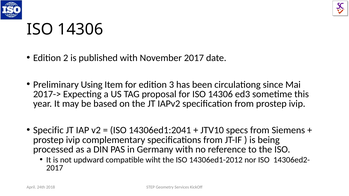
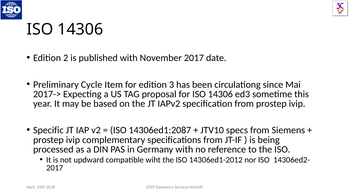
Using: Using -> Cycle (92, 85)
14306ed1:2041: 14306ed1:2041 -> 14306ed1:2087 (160, 130)
